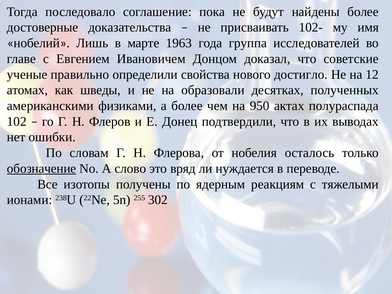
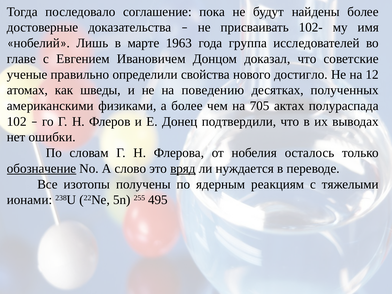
образовали: образовали -> поведению (213, 90)
950: 950 -> 705 (260, 106)
вряд underline: none -> present (183, 169)
302: 302 -> 495 (158, 200)
